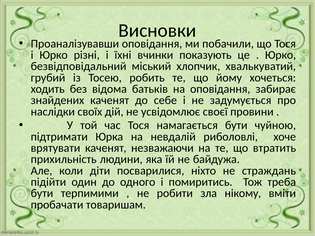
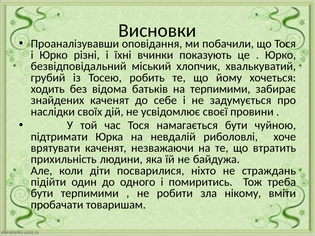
на оповідання: оповідання -> терпимими (220, 89)
